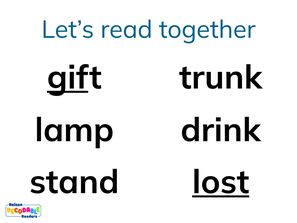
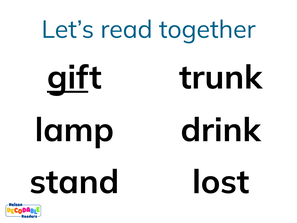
lost underline: present -> none (221, 182)
